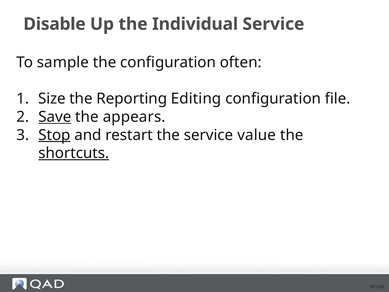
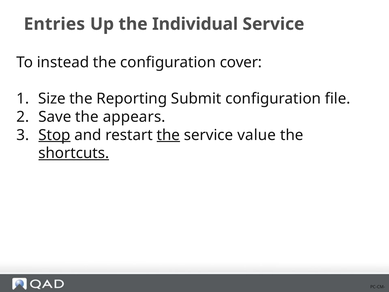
Disable: Disable -> Entries (54, 24)
sample: sample -> instead (63, 62)
often: often -> cover (241, 62)
Editing: Editing -> Submit (196, 99)
Save underline: present -> none (55, 117)
the underline: none -> present (168, 135)
